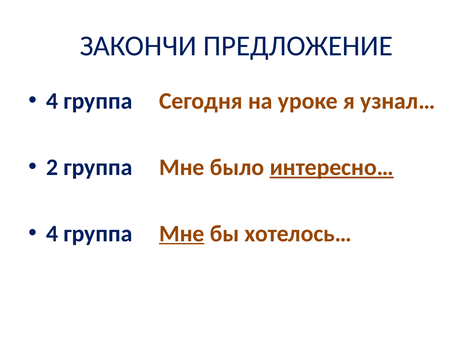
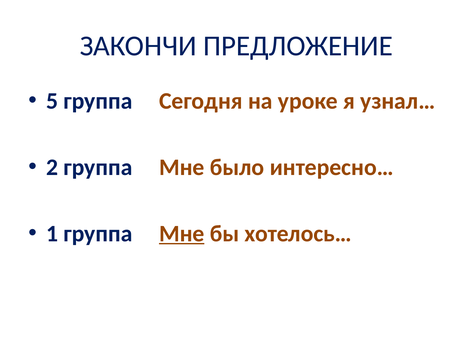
4: 4 -> 5 (52, 101)
интересно… underline: present -> none (332, 167)
4: 4 -> 1 (52, 233)
